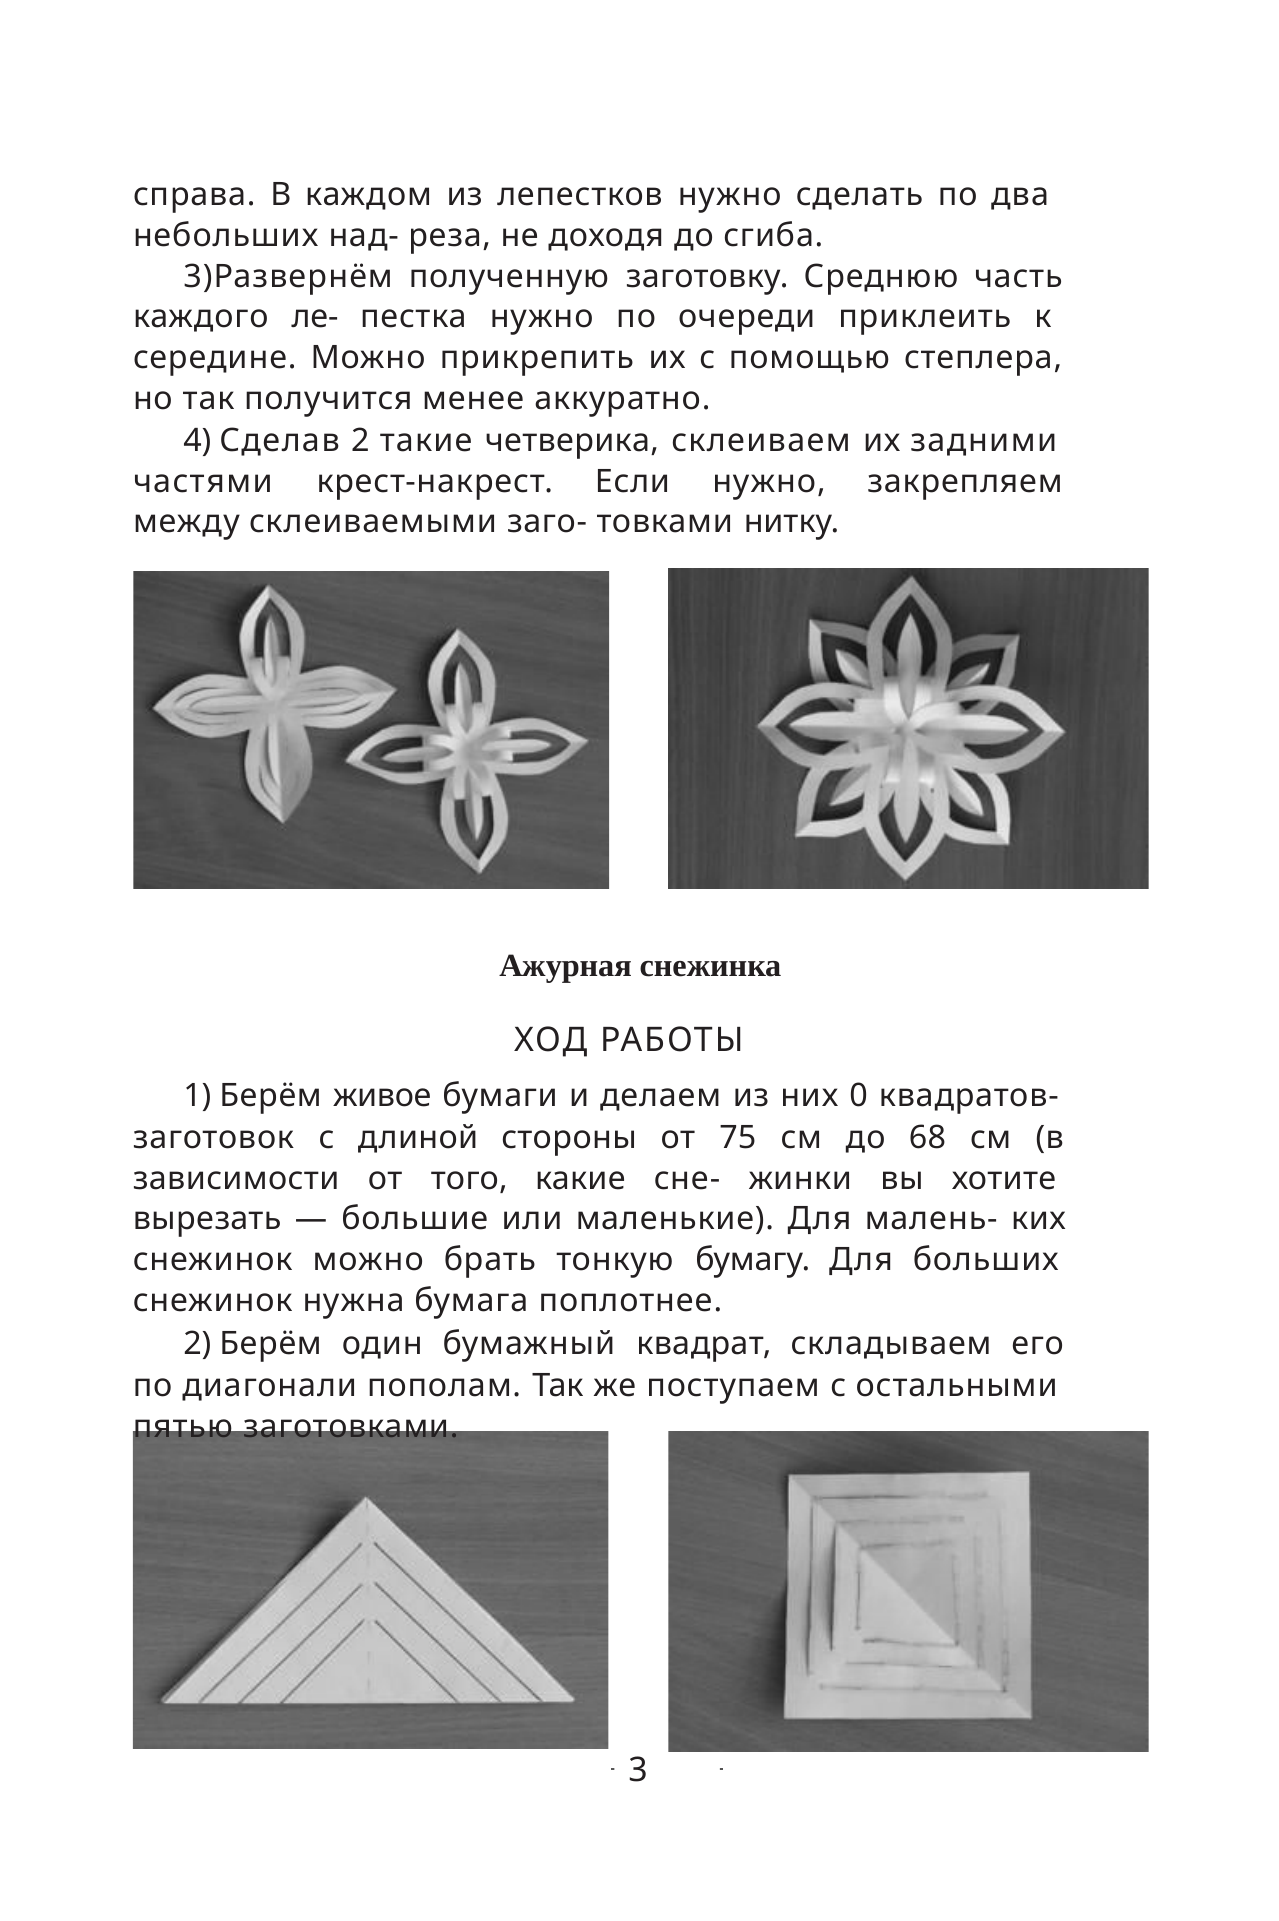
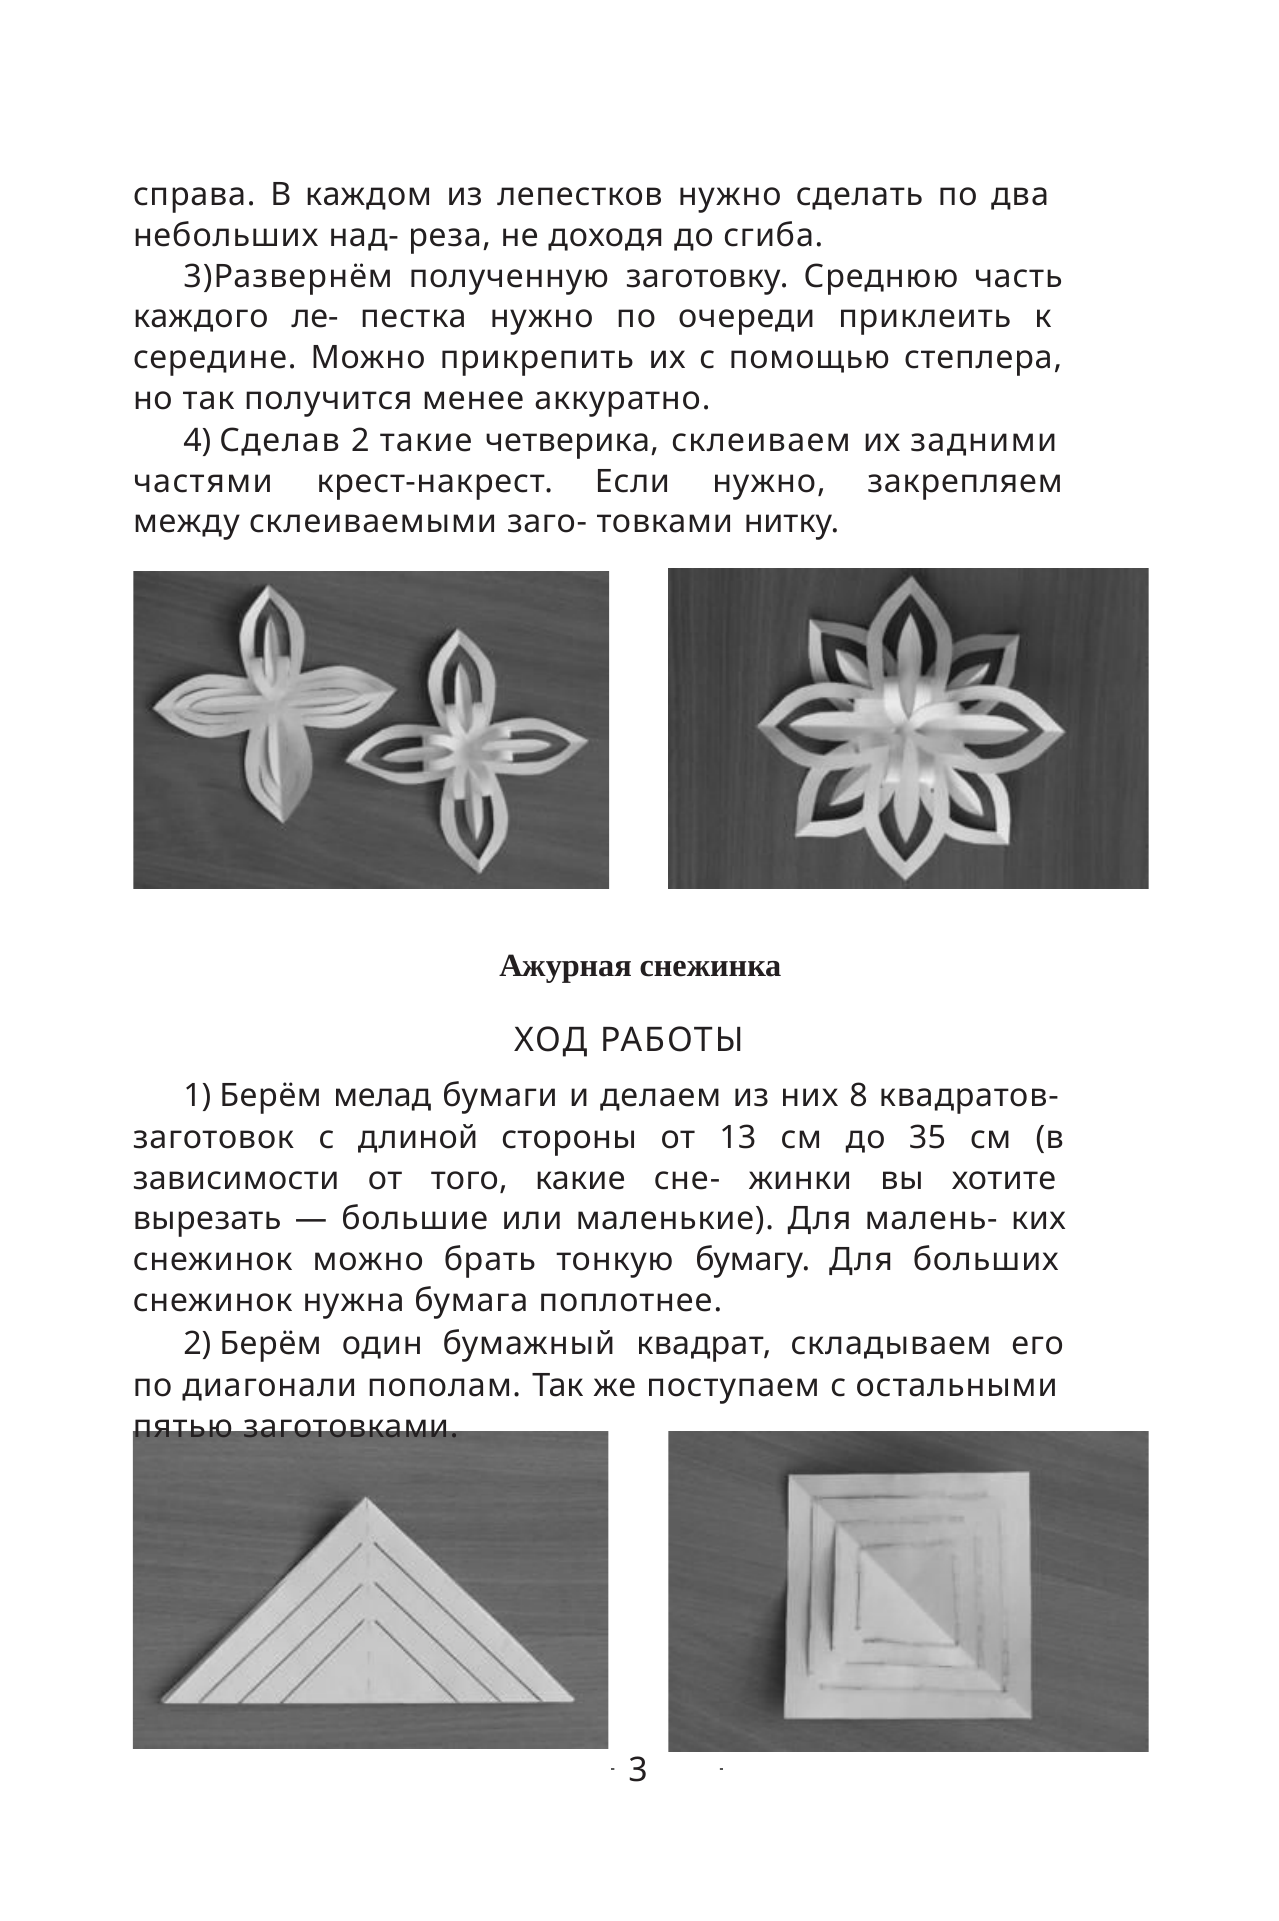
живое: живое -> мелад (382, 1096)
0: 0 -> 8 (859, 1096)
75: 75 -> 13 (738, 1138)
68: 68 -> 35 (928, 1138)
